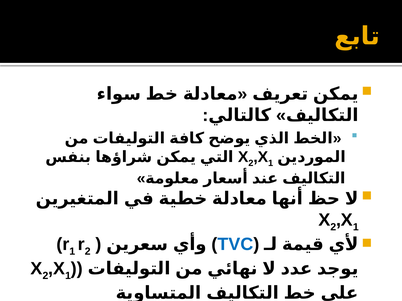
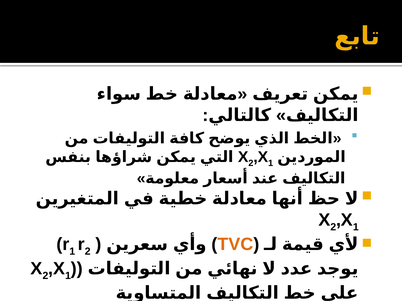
TVC colour: blue -> orange (235, 245)
